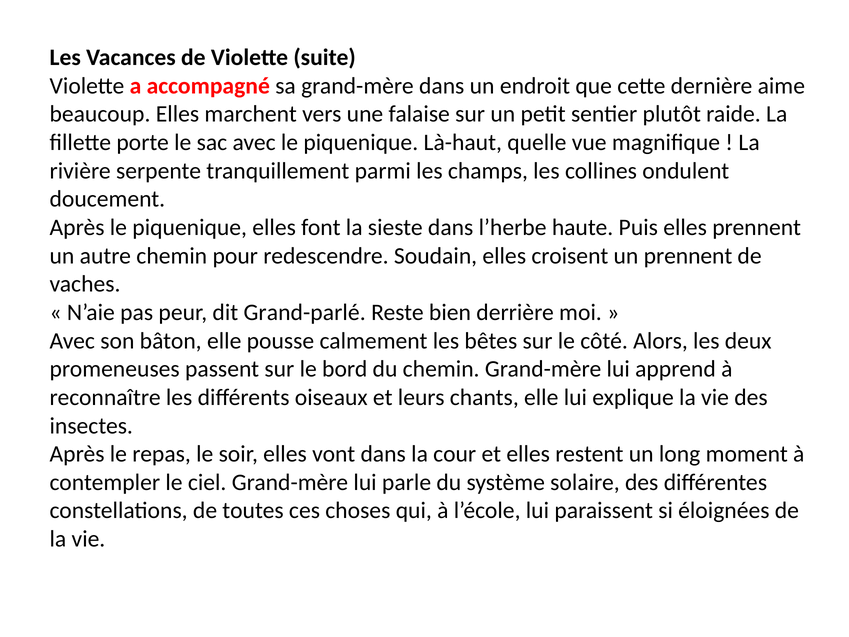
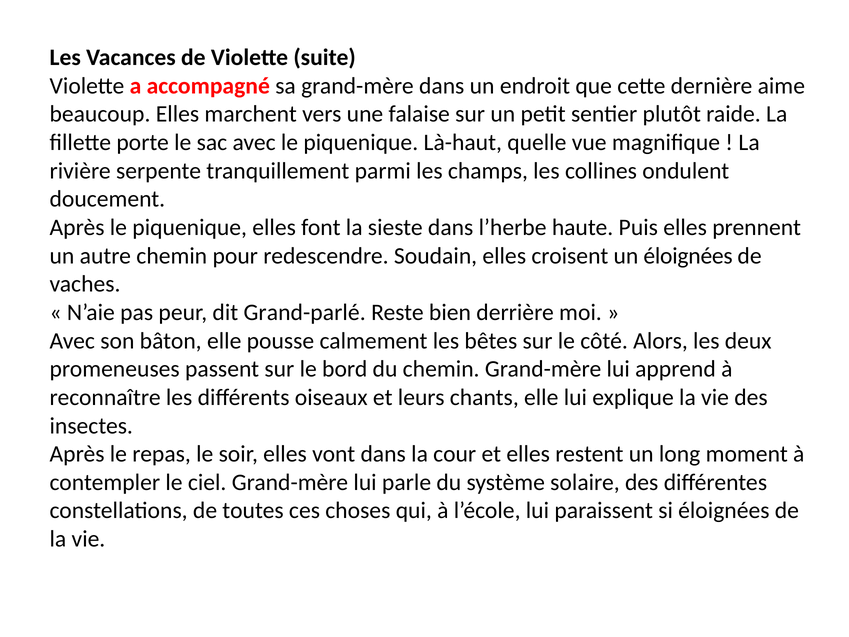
un prennent: prennent -> éloignées (688, 256)
